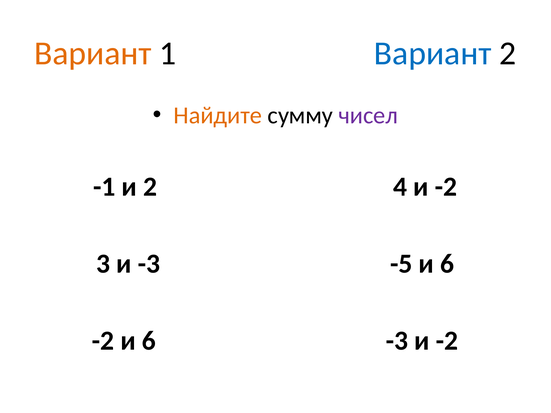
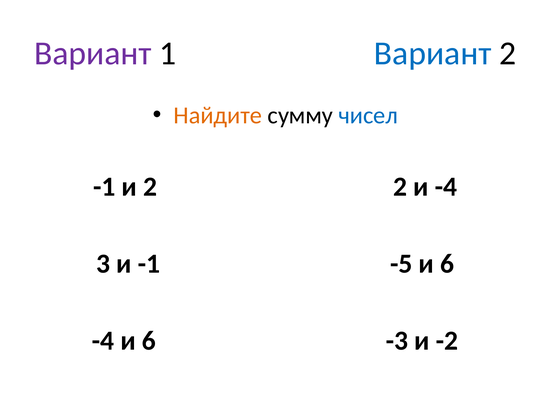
Вариант colour: orange -> purple (93, 53)
чисел colour: purple -> blue (368, 116)
2 4: 4 -> 2 (400, 187)
-2: -2 -> -4 (446, 187)
и -3: -3 -> -1 (149, 264)
-2: -2 -> -4 (103, 341)
